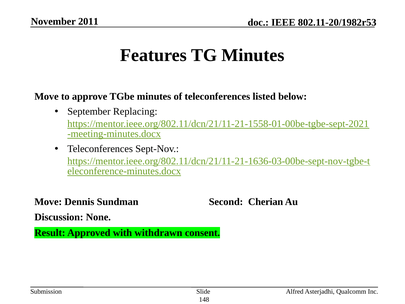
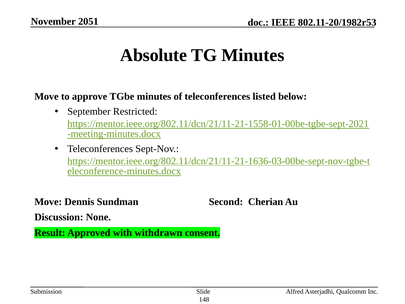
2011: 2011 -> 2051 (88, 21)
Features: Features -> Absolute (154, 55)
Replacing: Replacing -> Restricted (135, 112)
